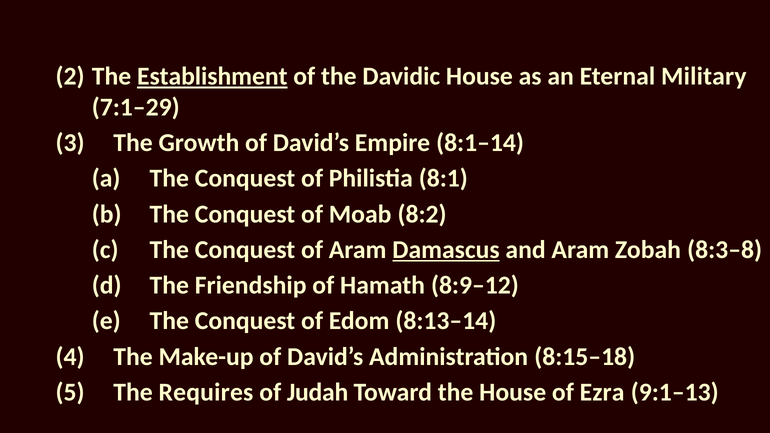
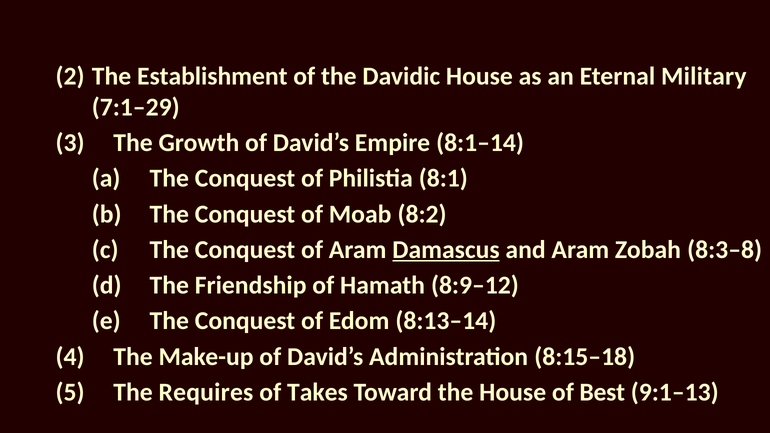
Establishment underline: present -> none (212, 76)
Judah: Judah -> Takes (317, 392)
Ezra: Ezra -> Best (602, 392)
